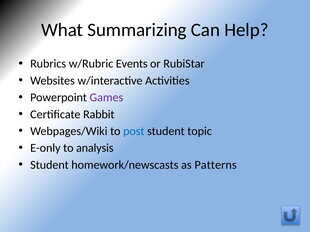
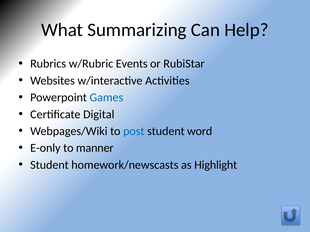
Games colour: purple -> blue (106, 98)
Rabbit: Rabbit -> Digital (99, 115)
topic: topic -> word (200, 131)
analysis: analysis -> manner (95, 148)
Patterns: Patterns -> Highlight (216, 165)
